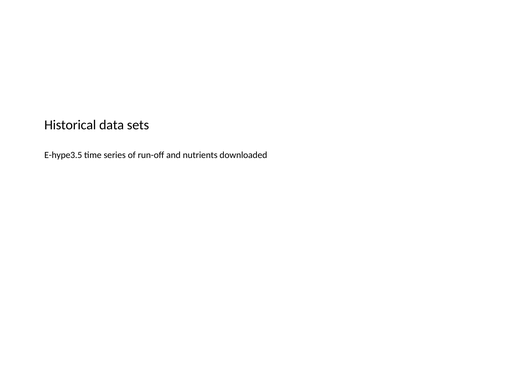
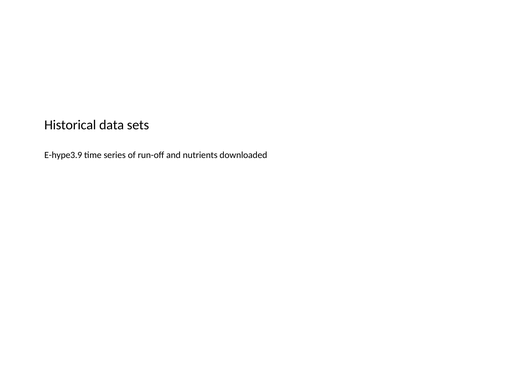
E-hype3.5: E-hype3.5 -> E-hype3.9 (63, 155)
